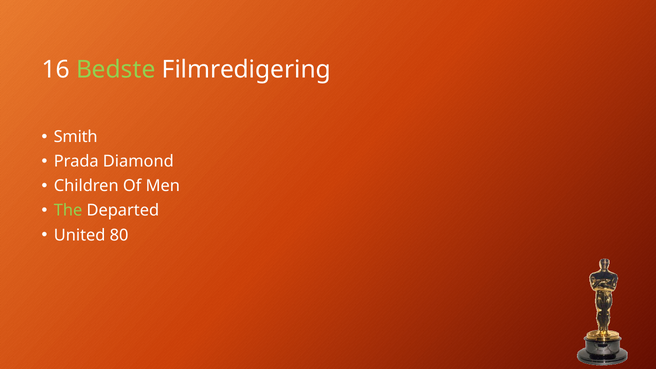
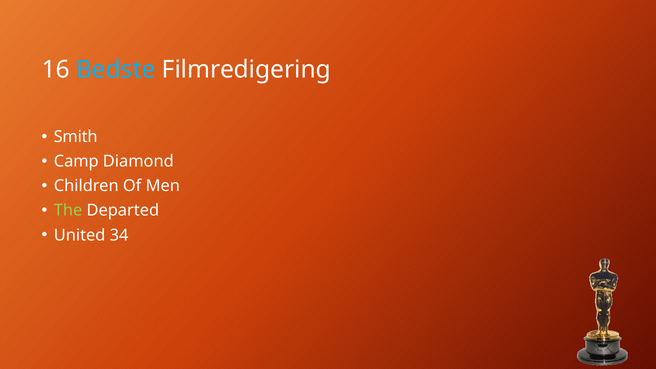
Bedste colour: light green -> light blue (116, 69)
Prada: Prada -> Camp (76, 161)
80: 80 -> 34 (119, 235)
